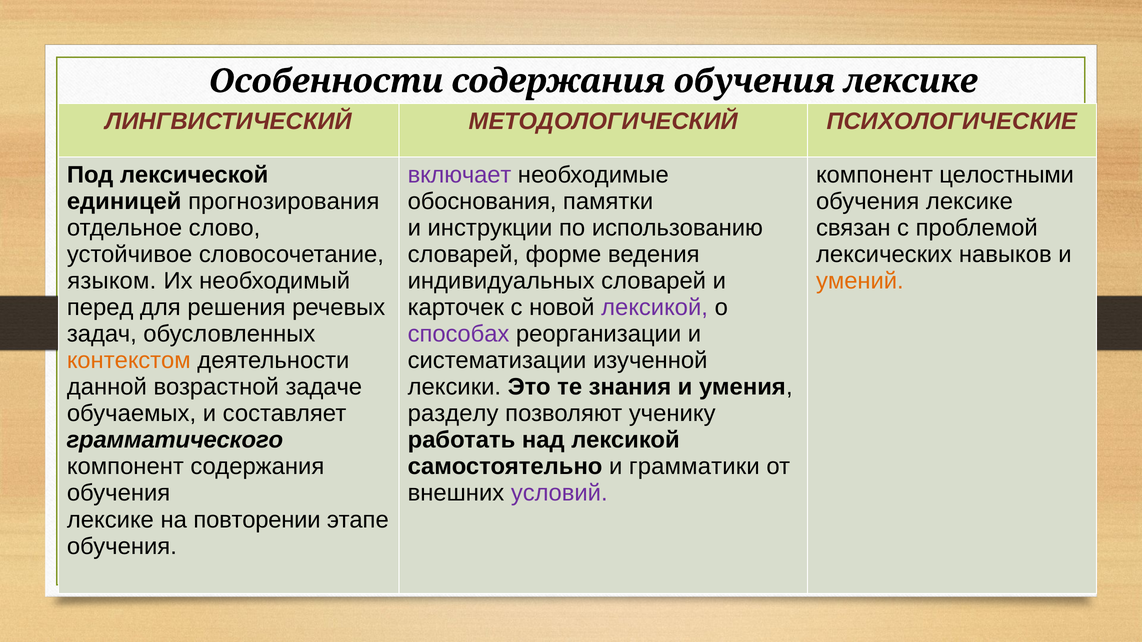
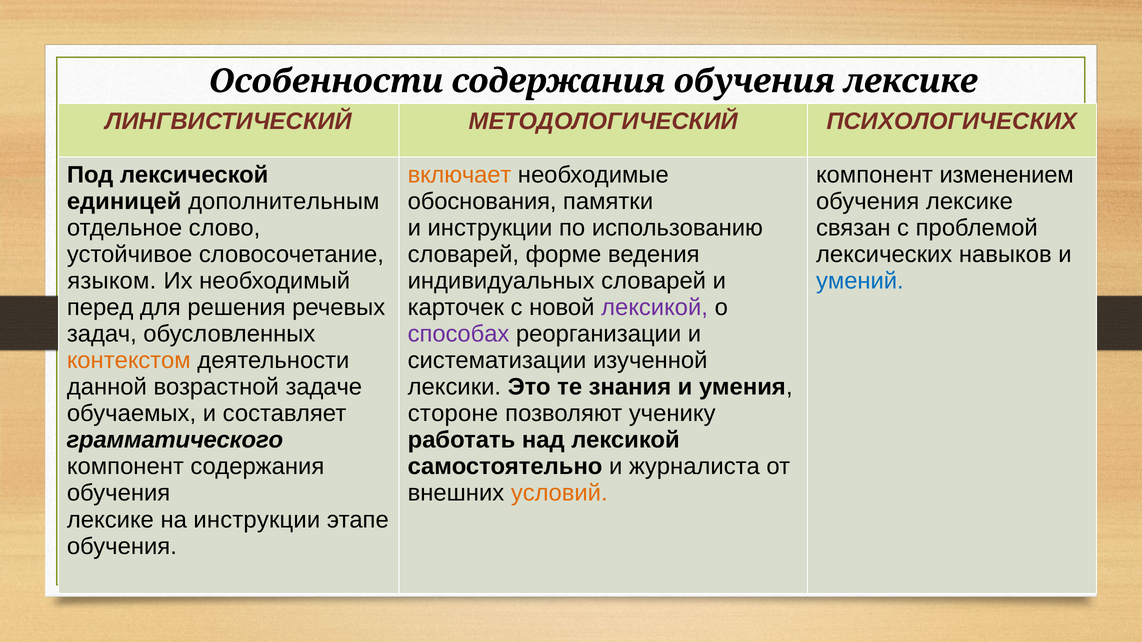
ПСИХОЛОГИЧЕСКИЕ: ПСИХОЛОГИЧЕСКИЕ -> ПСИХОЛОГИЧЕСКИХ (952, 122)
включает colour: purple -> orange (460, 175)
целостными: целостными -> изменением (1007, 175)
прогнозирования: прогнозирования -> дополнительным (284, 202)
умений colour: orange -> blue (860, 281)
разделу: разделу -> стороне (453, 414)
грамматики: грамматики -> журналиста (694, 467)
условий colour: purple -> orange (559, 493)
на повторении: повторении -> инструкции (257, 520)
